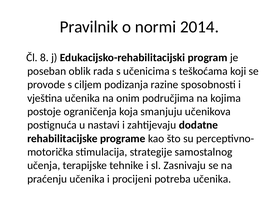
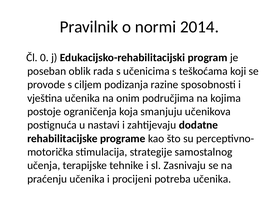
8: 8 -> 0 (44, 58)
